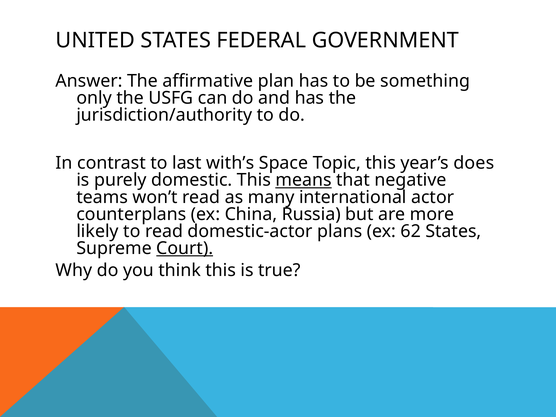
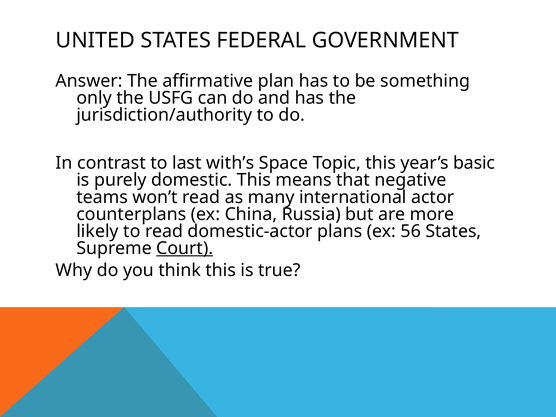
does: does -> basic (474, 163)
means underline: present -> none (304, 180)
62: 62 -> 56 (411, 231)
